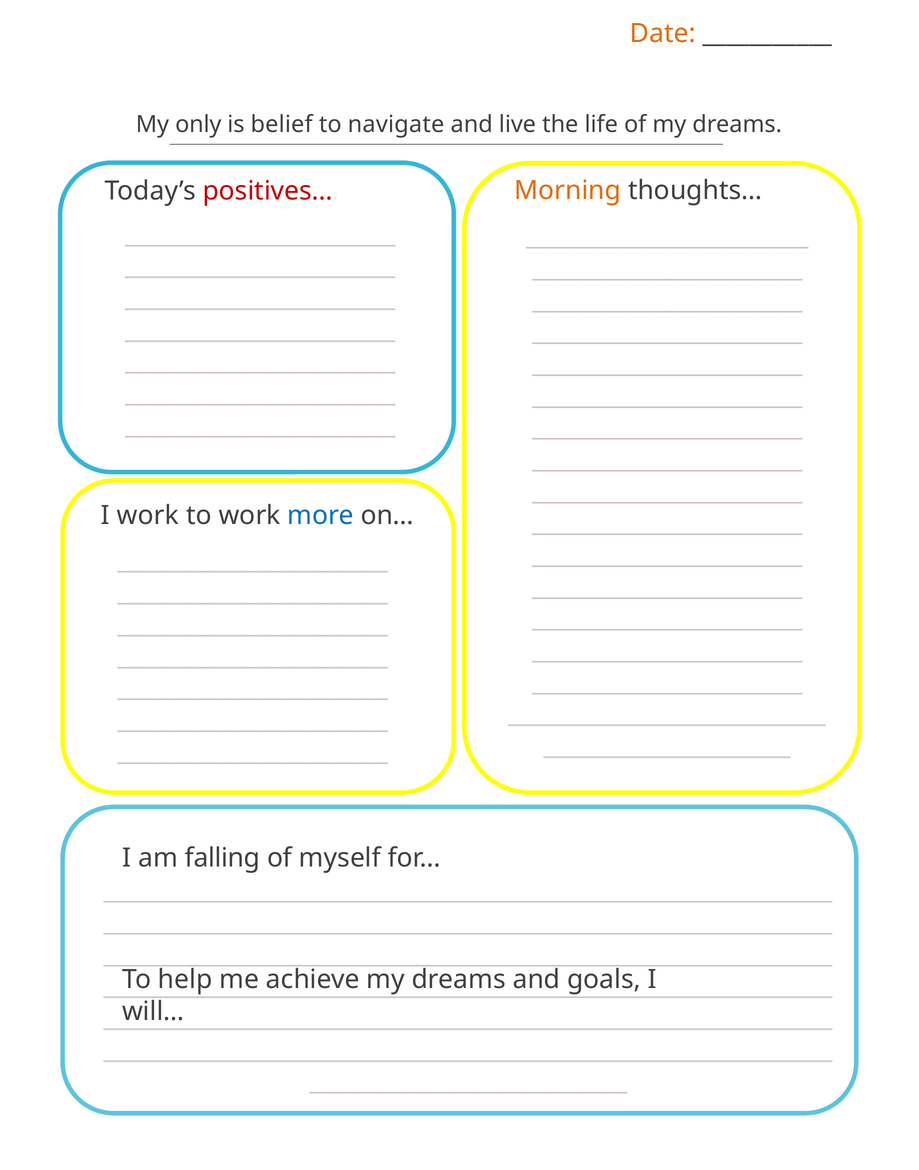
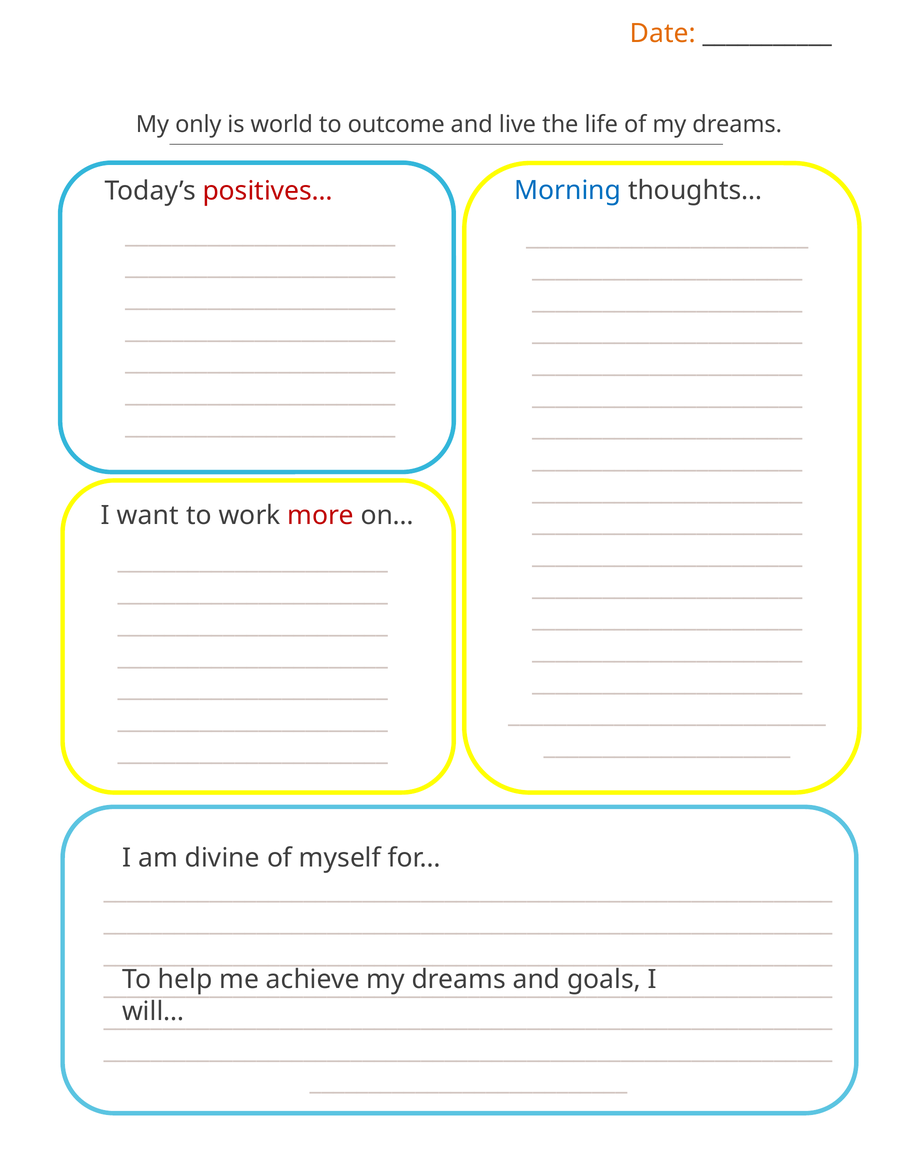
belief: belief -> world (282, 125)
navigate: navigate -> outcome (396, 125)
Morning colour: orange -> blue (568, 190)
I work: work -> want (148, 516)
more colour: blue -> red (321, 516)
falling: falling -> divine (222, 858)
